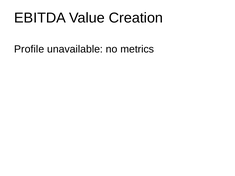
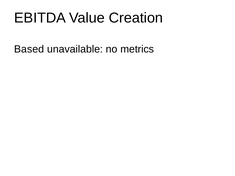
Profile: Profile -> Based (29, 49)
